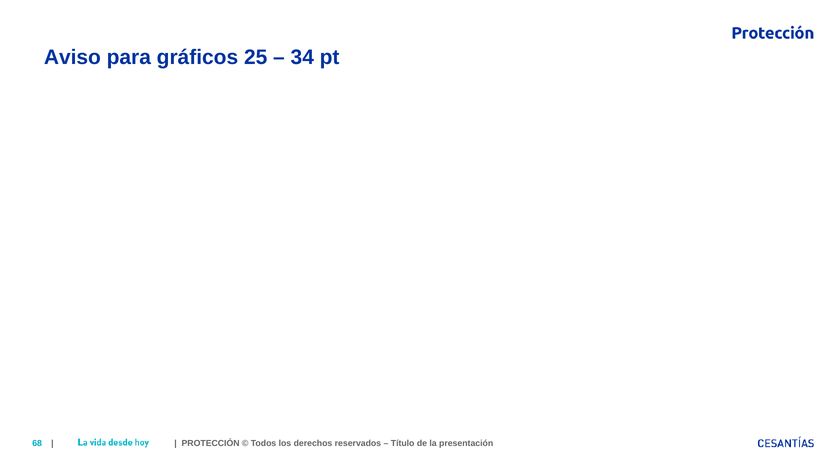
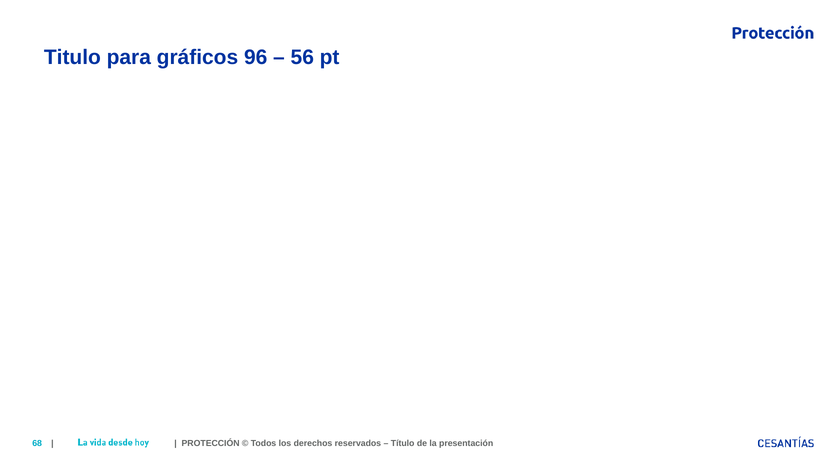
Aviso: Aviso -> Titulo (72, 57)
25: 25 -> 96 (256, 57)
34: 34 -> 56 (302, 57)
